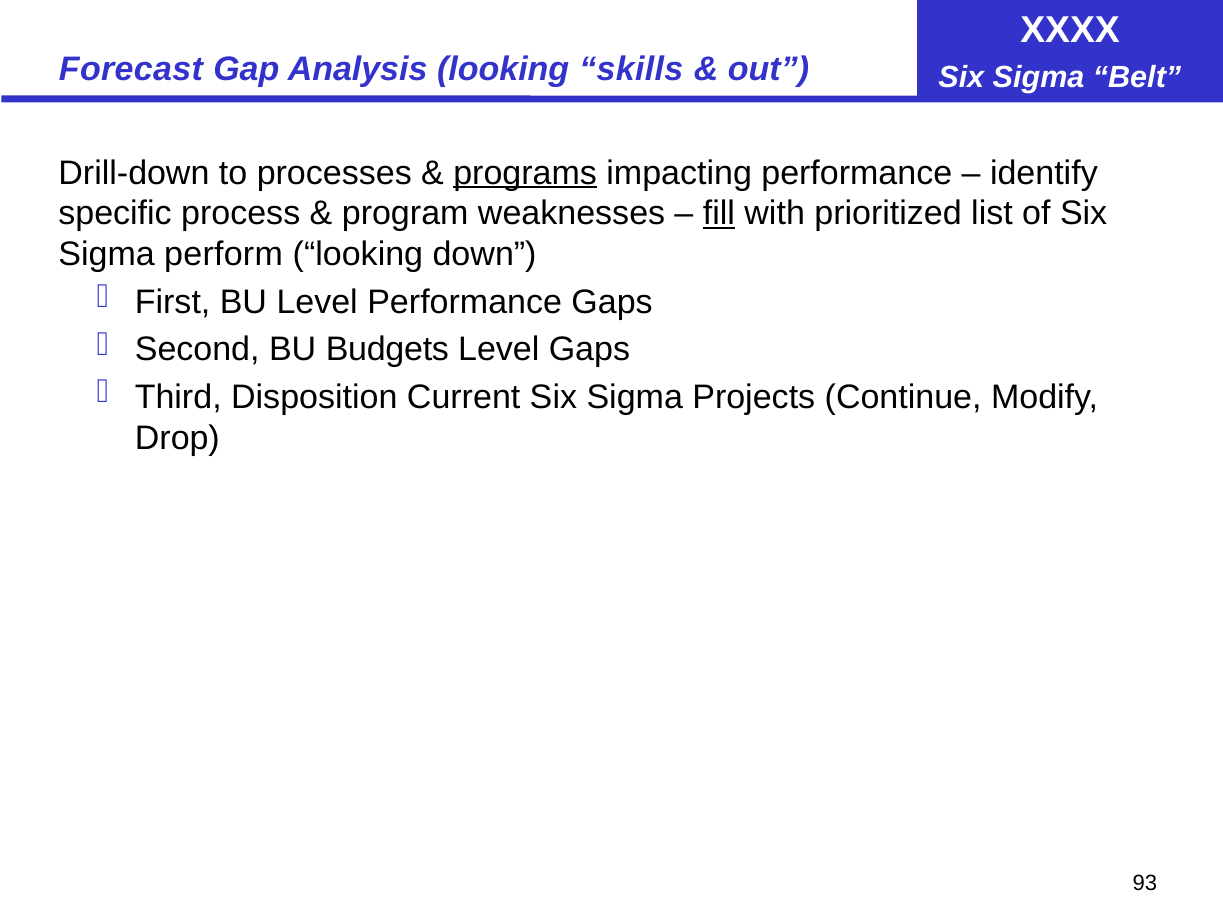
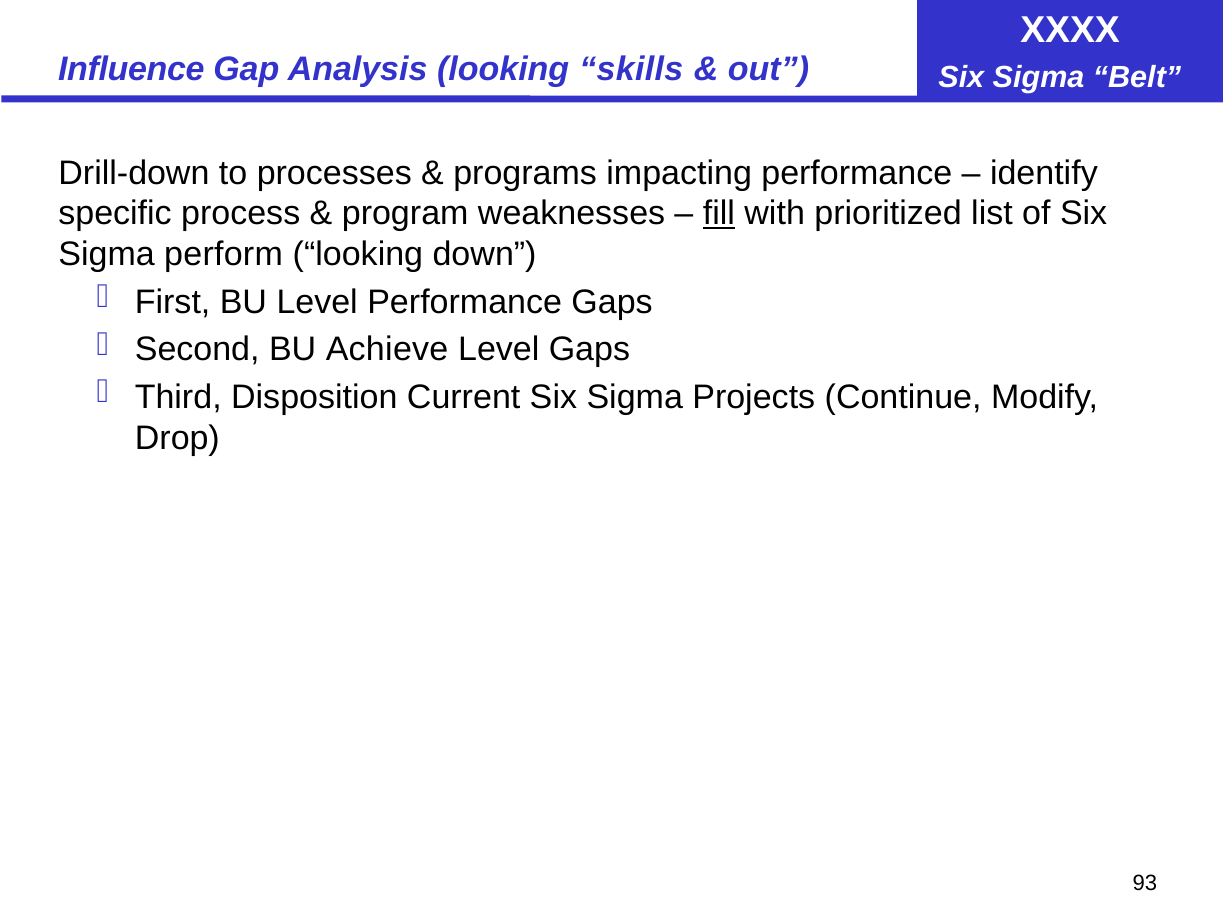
Forecast: Forecast -> Influence (131, 70)
programs underline: present -> none (525, 173)
Budgets: Budgets -> Achieve (387, 350)
